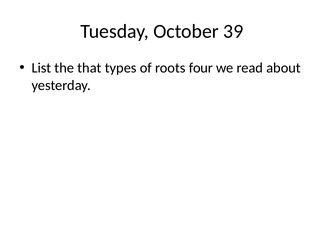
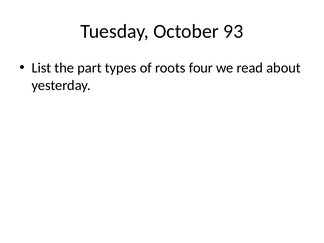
39: 39 -> 93 (233, 31)
that: that -> part (89, 68)
